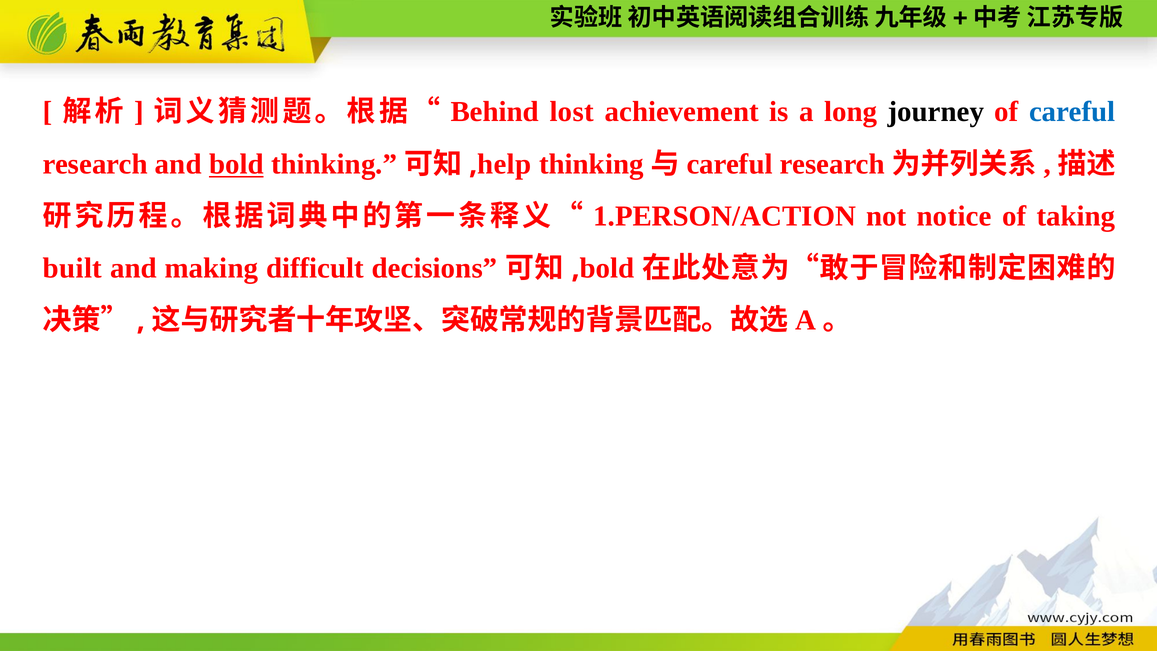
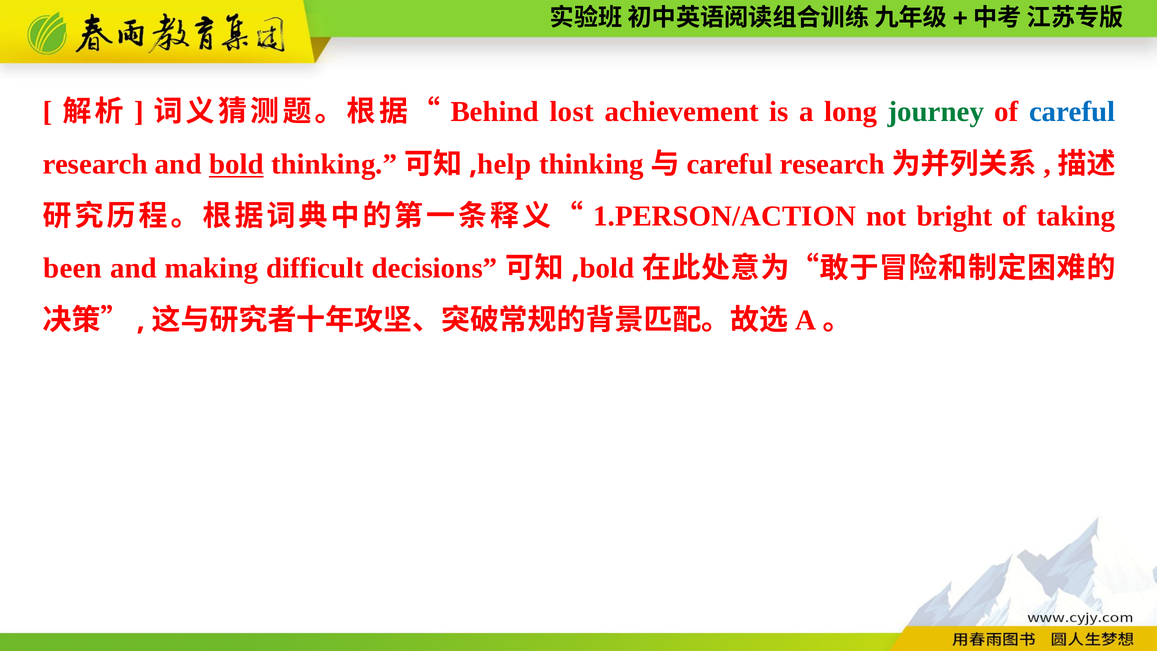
journey colour: black -> green (936, 112)
notice: notice -> bright (954, 216)
built: built -> been (72, 268)
